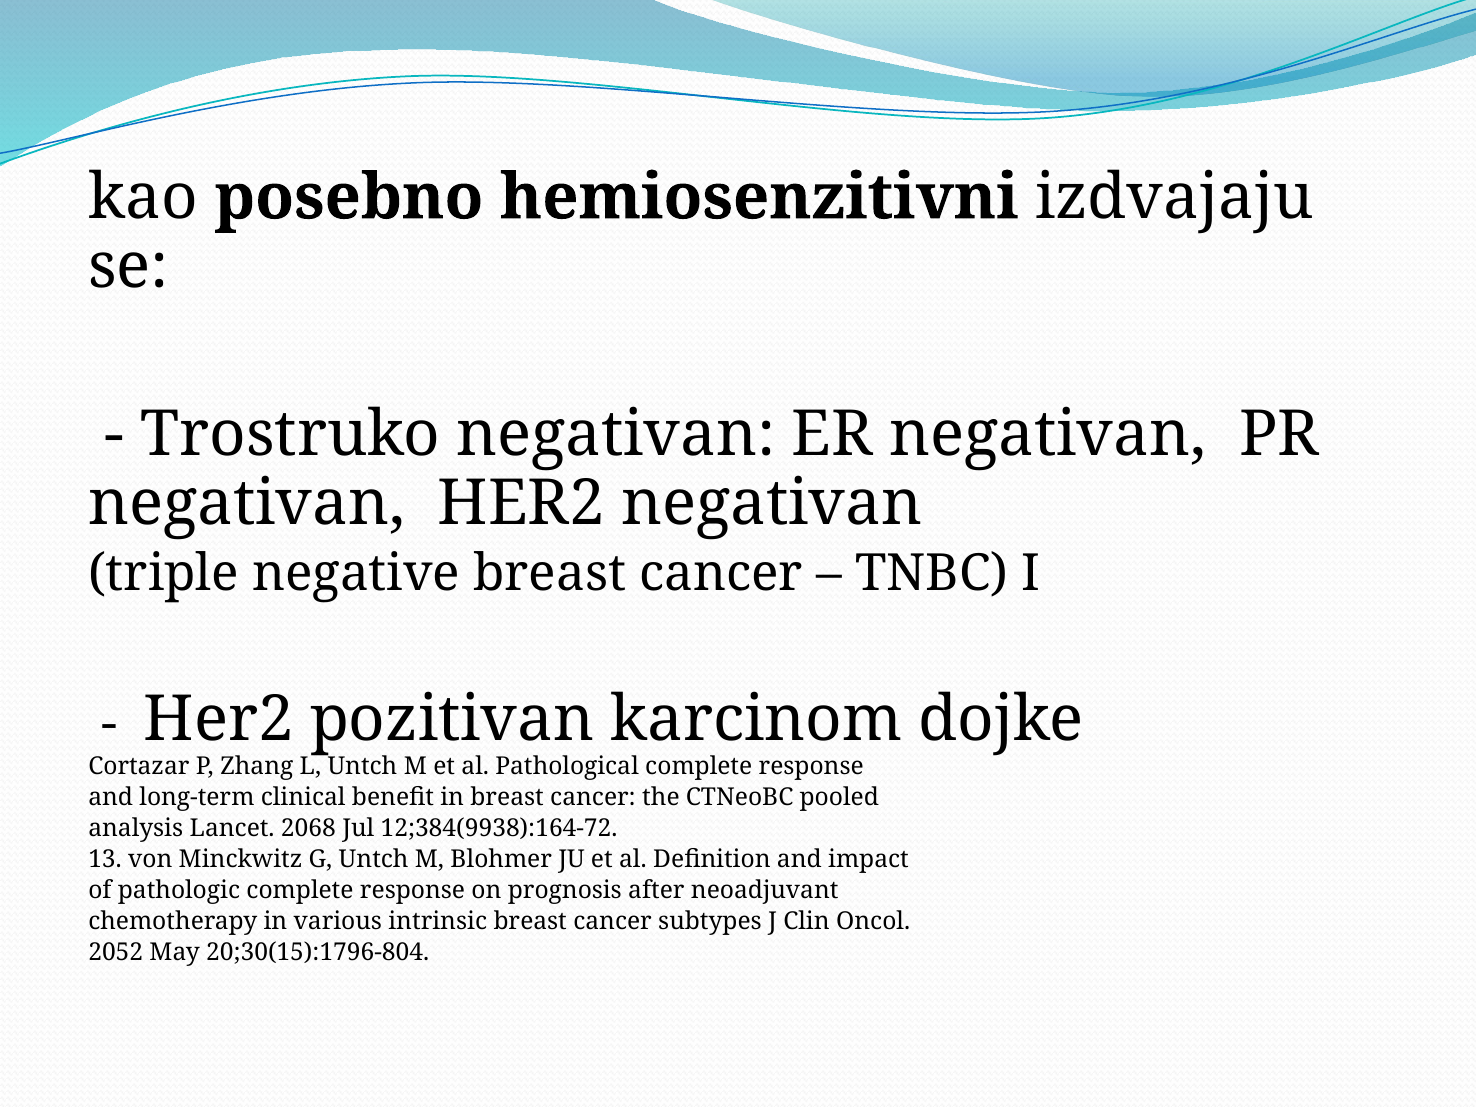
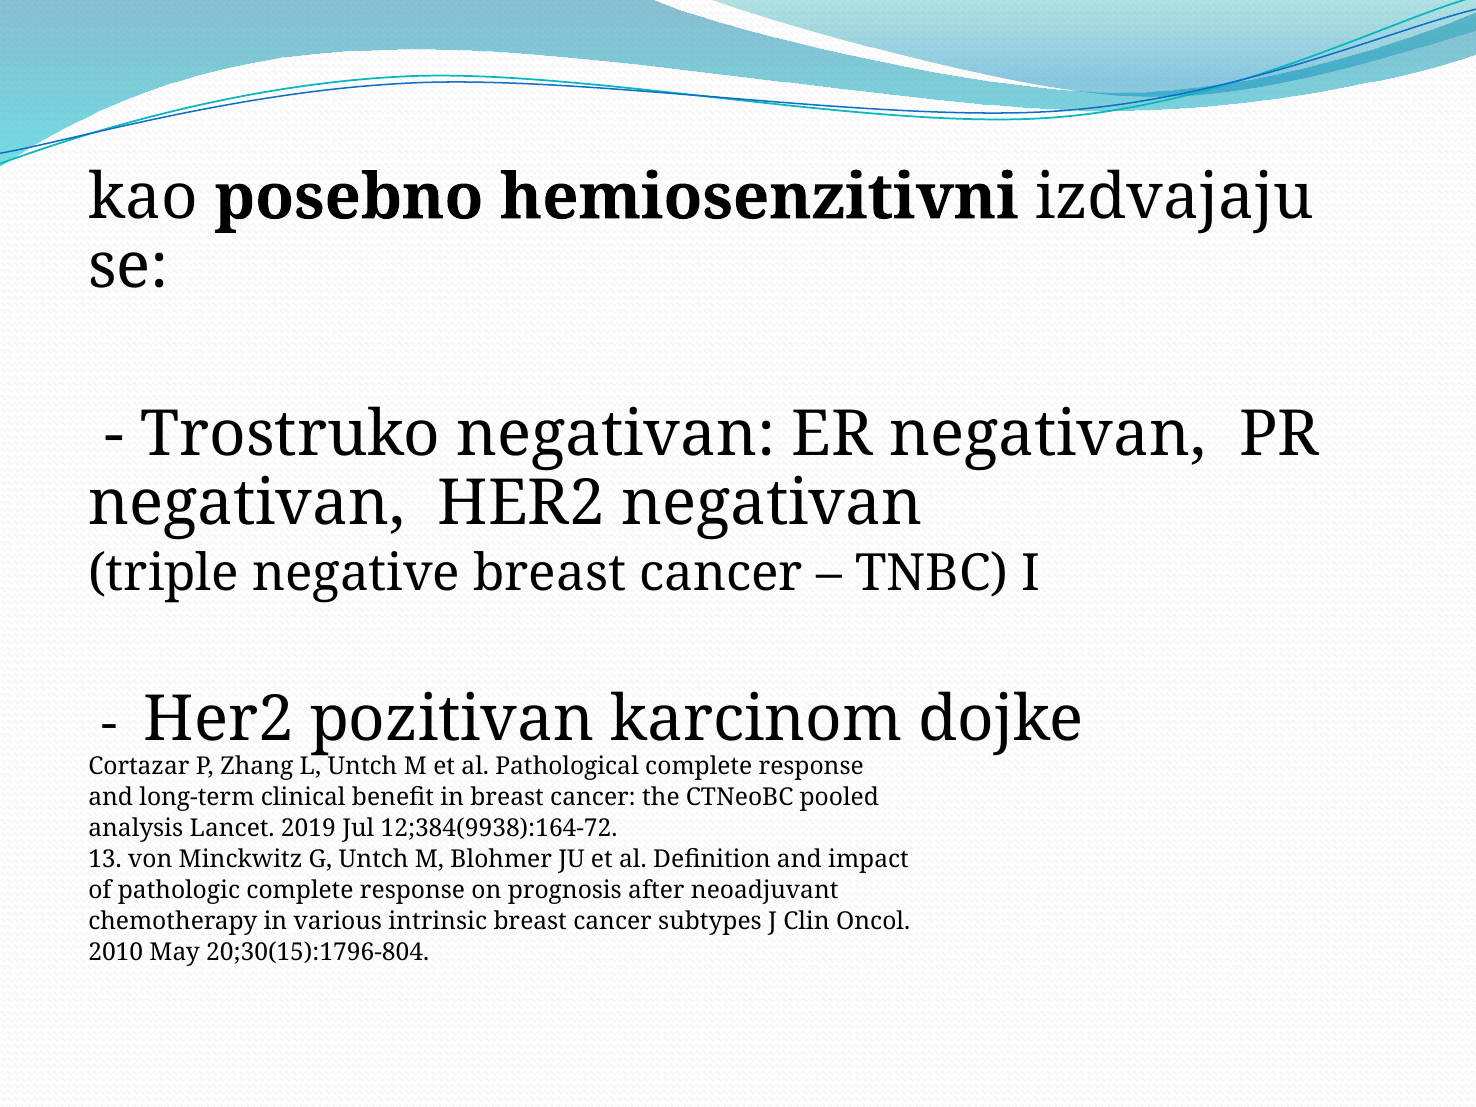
2068: 2068 -> 2019 (308, 829)
2052: 2052 -> 2010 (116, 953)
